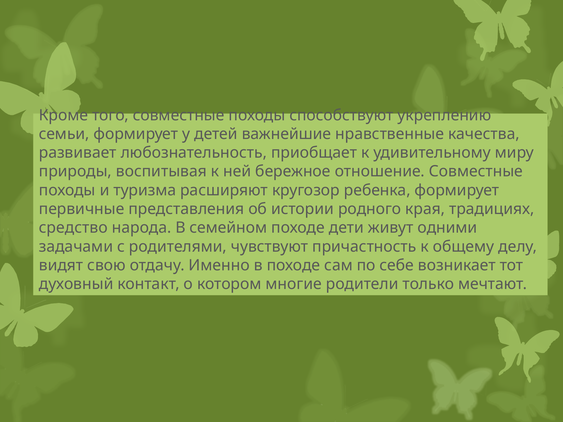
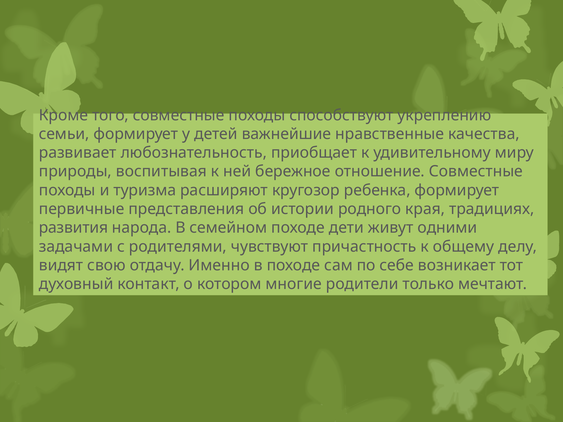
средство: средство -> развития (73, 228)
